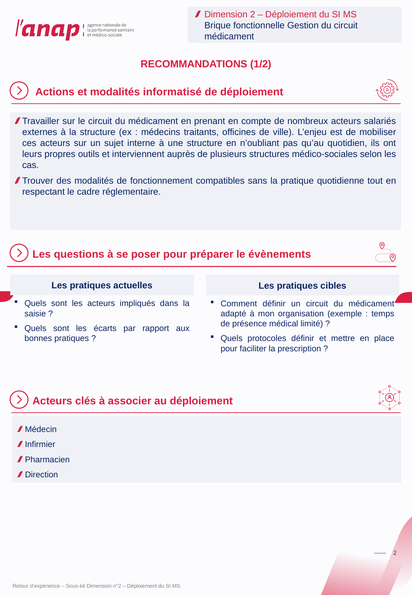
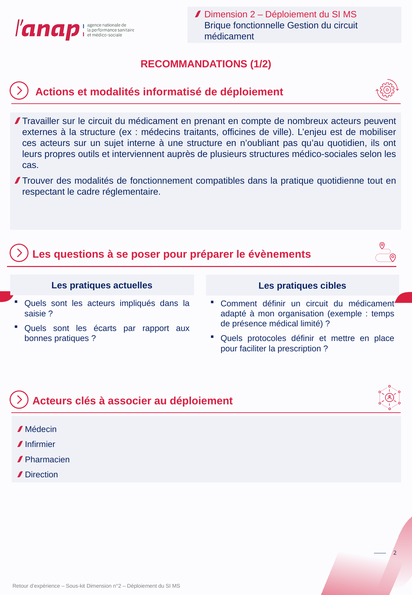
salariés: salariés -> peuvent (380, 121)
compatibles sans: sans -> dans (258, 181)
